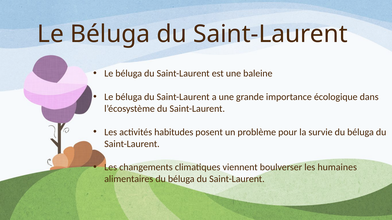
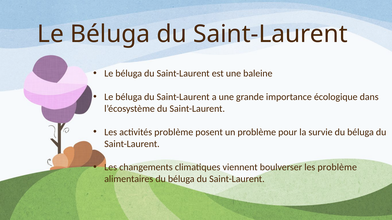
activités habitudes: habitudes -> problème (174, 132)
les humaines: humaines -> problème (337, 168)
